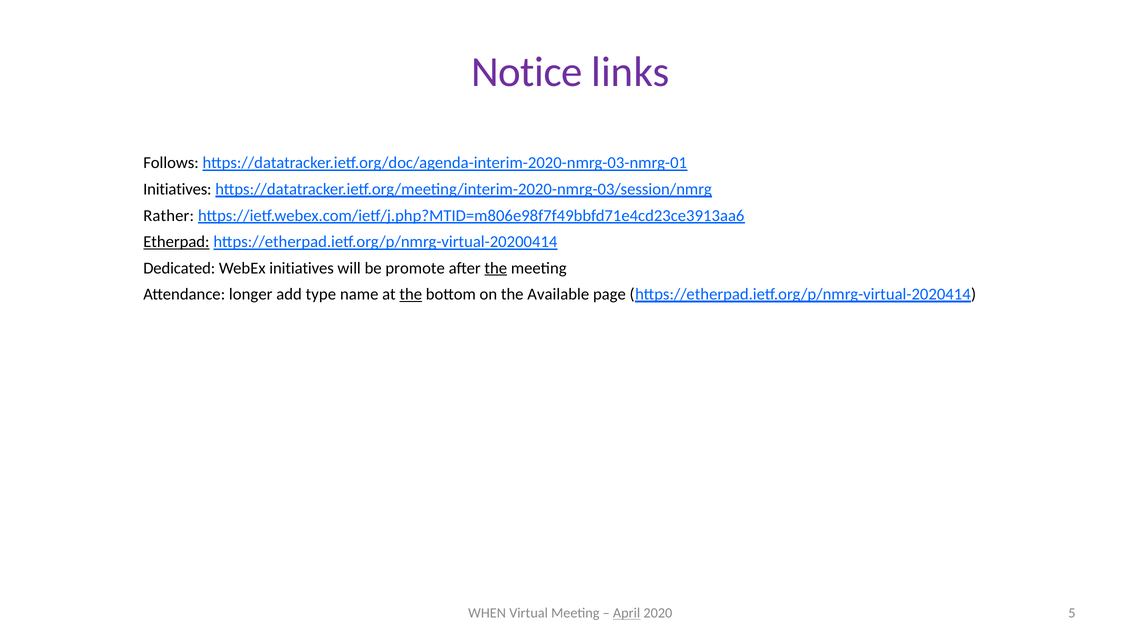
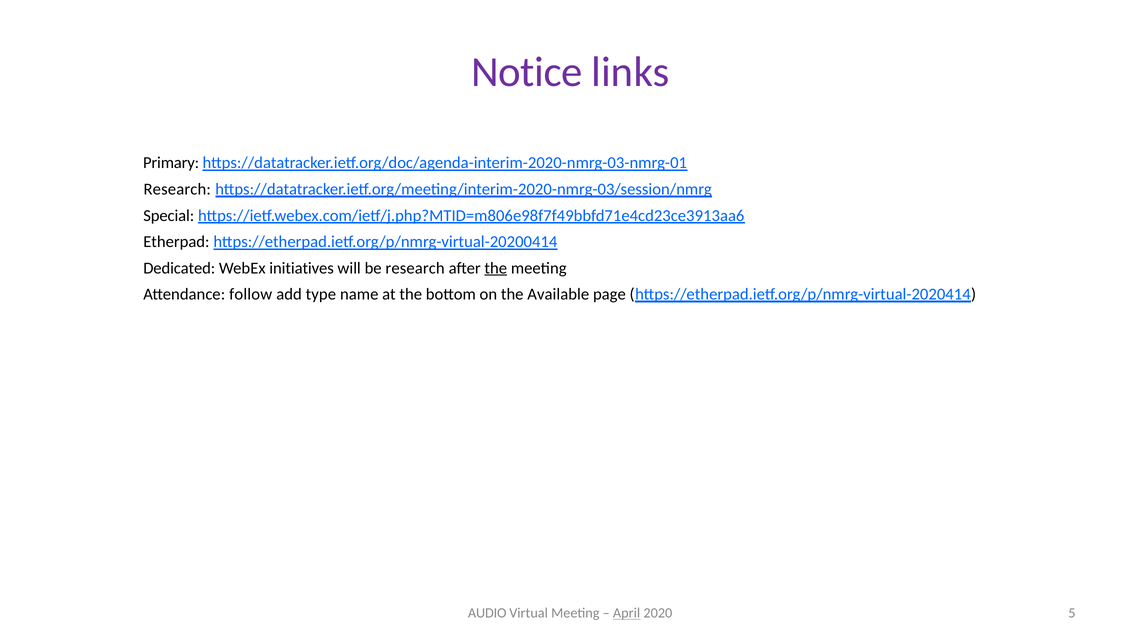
Follows: Follows -> Primary (171, 163)
Initiatives: Initiatives -> Research (177, 189)
Rather: Rather -> Special (169, 215)
Etherpad underline: present -> none (176, 242)
be promote: promote -> research (415, 268)
longer: longer -> follow (251, 294)
the underline: present -> none (411, 294)
WHEN: WHEN -> AUDIO (487, 613)
